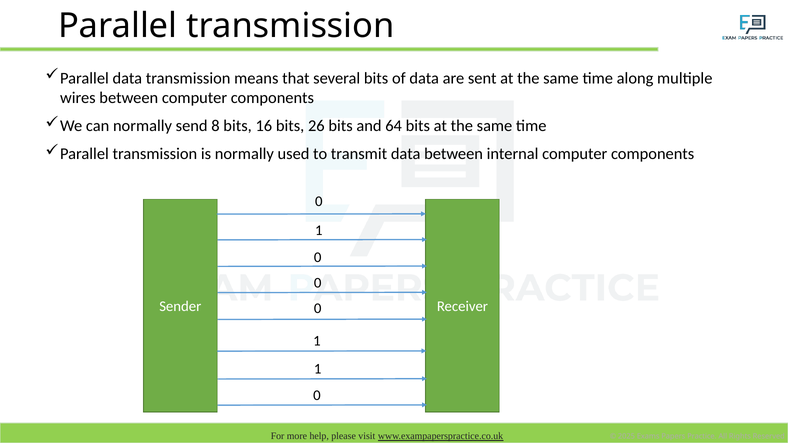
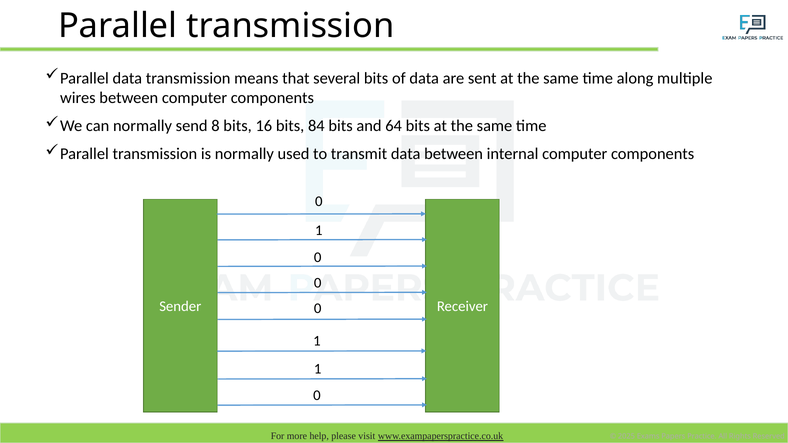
26: 26 -> 84 (316, 126)
